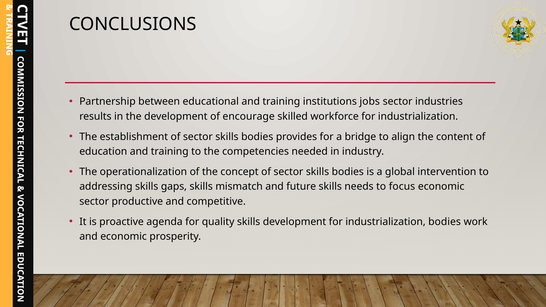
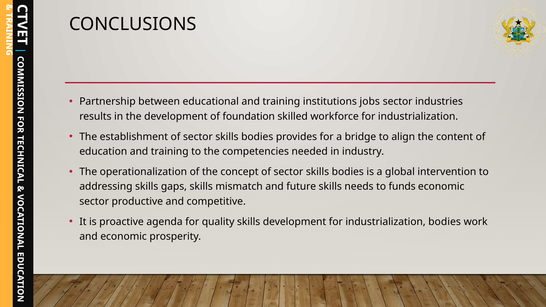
encourage: encourage -> foundation (249, 116)
focus: focus -> funds (402, 187)
